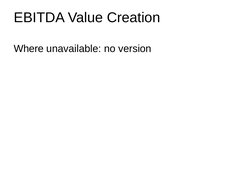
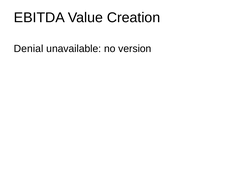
Where: Where -> Denial (29, 48)
